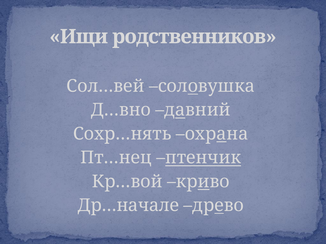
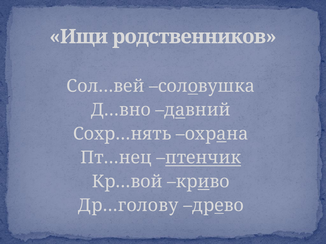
Др…начале: Др…начале -> Др…голову (128, 206)
